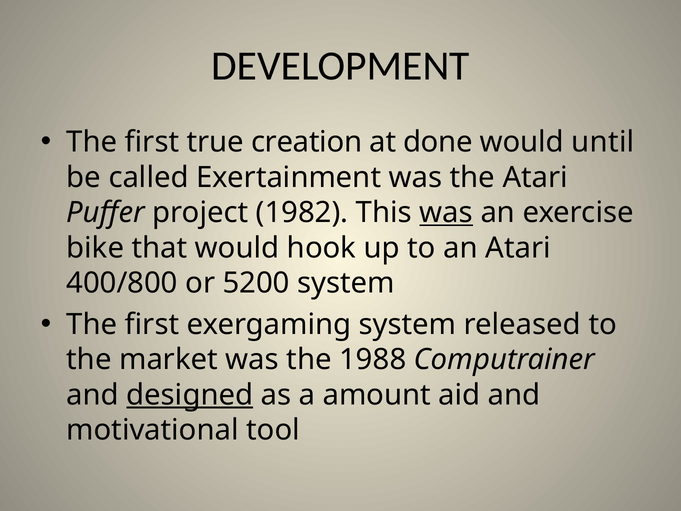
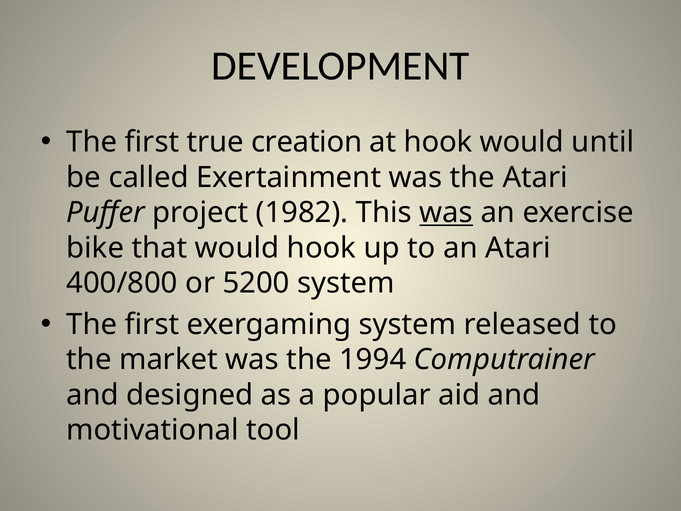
at done: done -> hook (438, 142)
1988: 1988 -> 1994 (373, 360)
designed underline: present -> none (190, 395)
amount: amount -> popular (377, 395)
